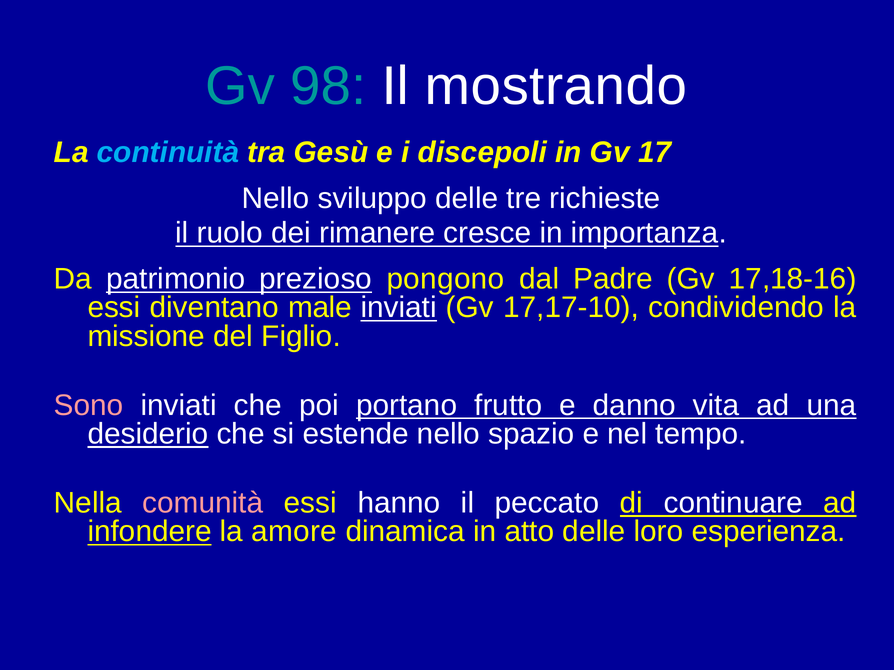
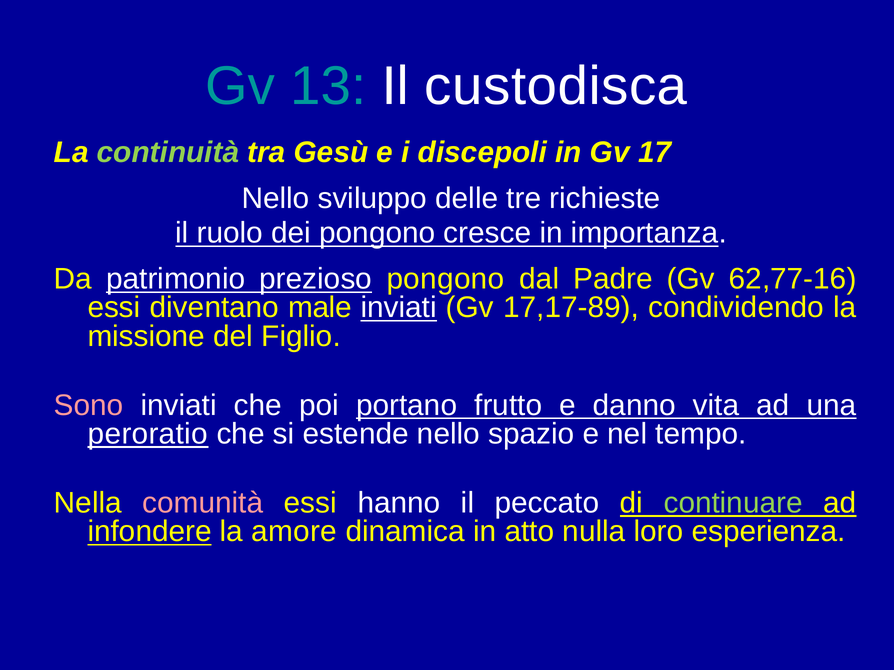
98: 98 -> 13 (328, 87)
mostrando: mostrando -> custodisca (556, 87)
continuità colour: light blue -> light green (168, 153)
dei rimanere: rimanere -> pongono (377, 233)
17,18-16: 17,18-16 -> 62,77-16 (793, 279)
17,17-10: 17,17-10 -> 17,17-89 (571, 308)
desiderio: desiderio -> peroratio (148, 434)
continuare colour: white -> light green (733, 503)
atto delle: delle -> nulla (594, 532)
